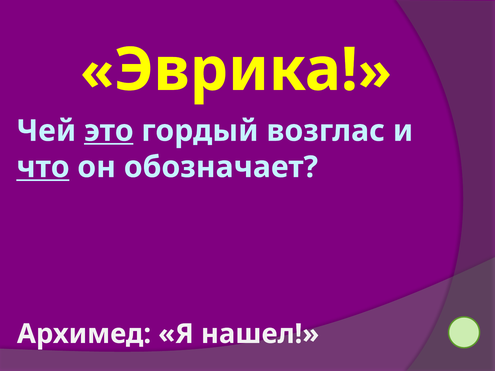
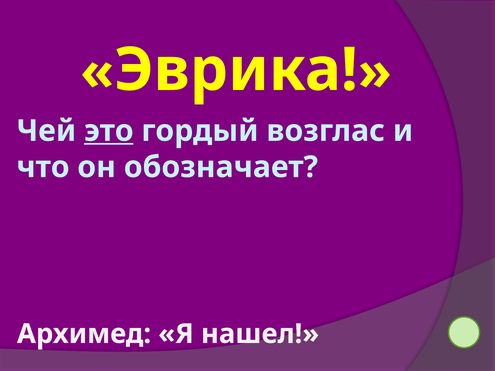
что underline: present -> none (43, 167)
